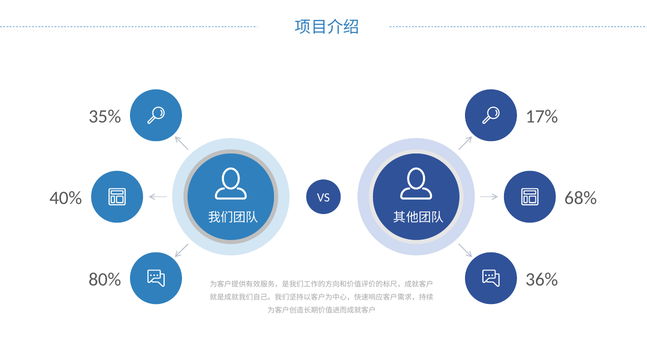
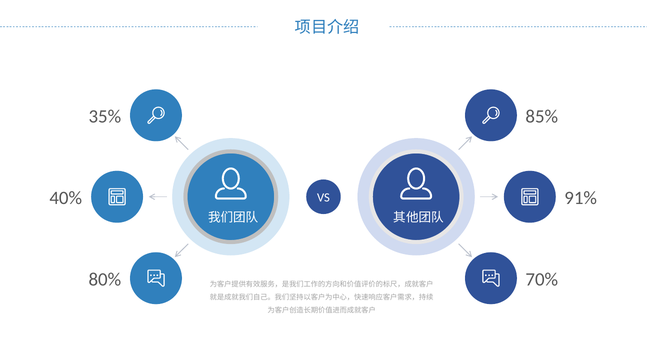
17%: 17% -> 85% (542, 116)
68%: 68% -> 91% (581, 198)
36%: 36% -> 70% (542, 279)
